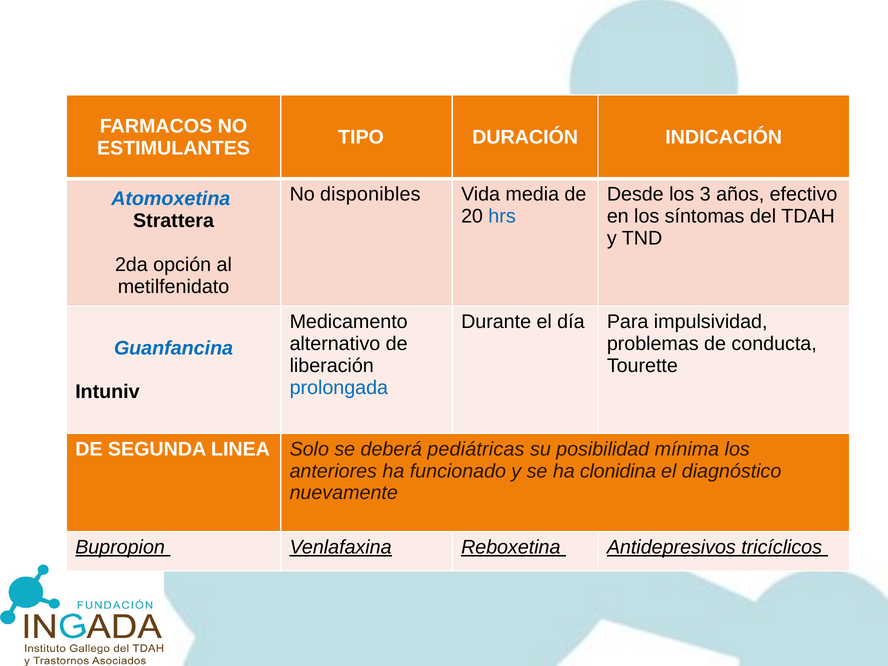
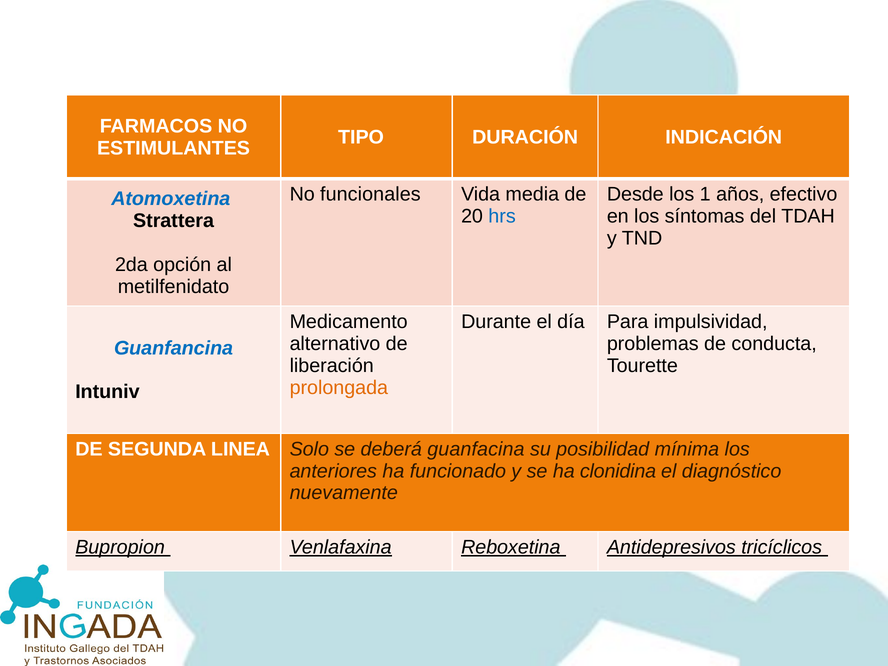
disponibles: disponibles -> funcionales (370, 194)
3: 3 -> 1 (705, 194)
prolongada colour: blue -> orange (339, 388)
pediátricas: pediátricas -> guanfacina (476, 449)
